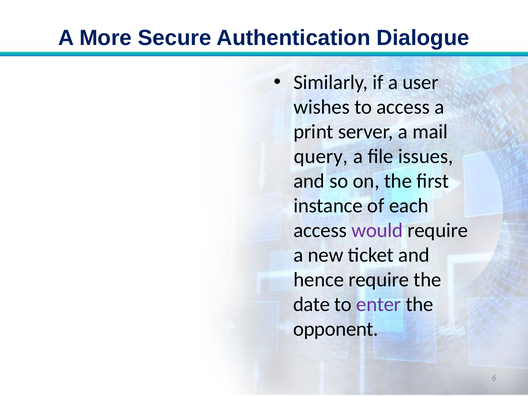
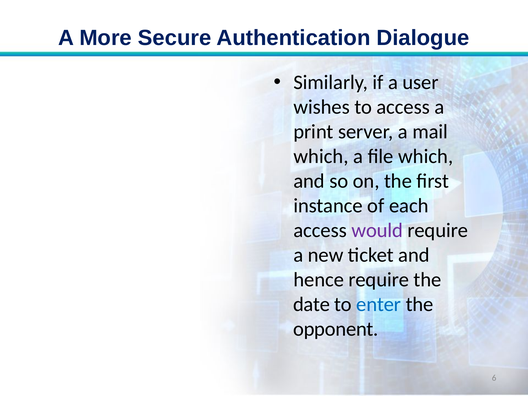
query: query -> which (321, 156)
file issues: issues -> which (426, 156)
enter colour: purple -> blue (379, 304)
